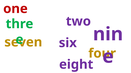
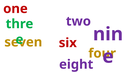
six colour: purple -> red (68, 43)
